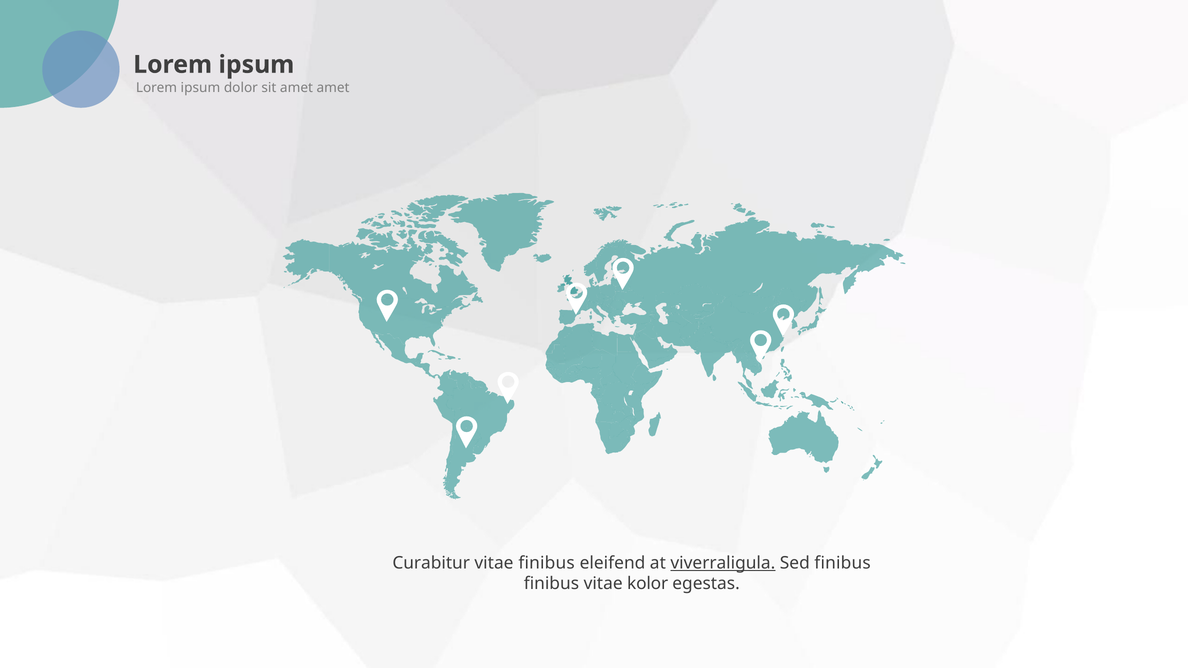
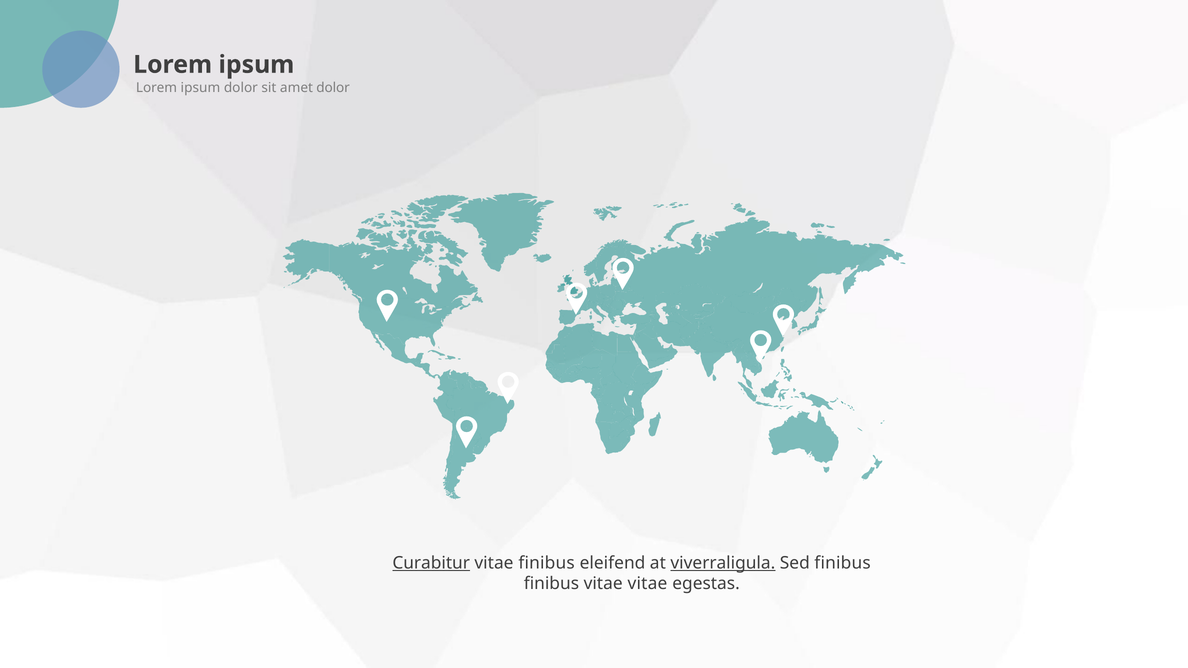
amet amet: amet -> dolor (333, 88)
Curabitur underline: none -> present (431, 563)
vitae kolor: kolor -> vitae (647, 584)
